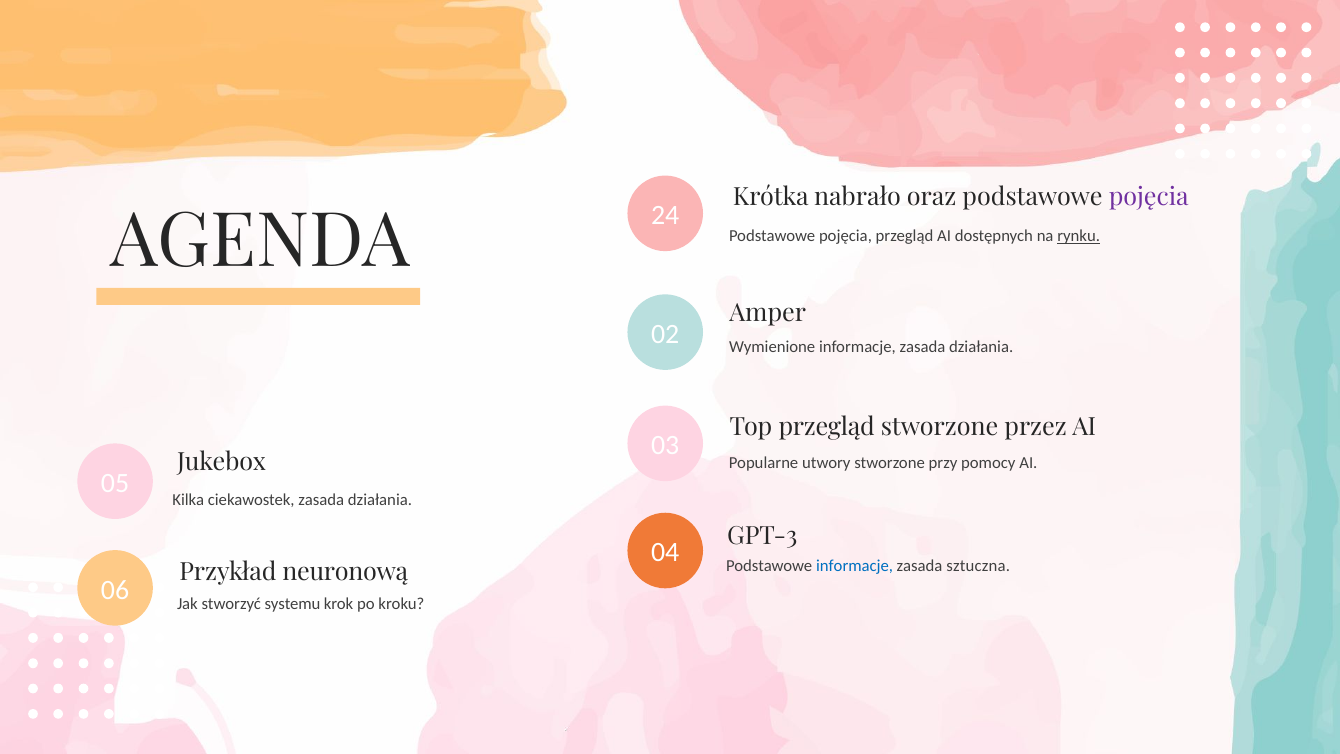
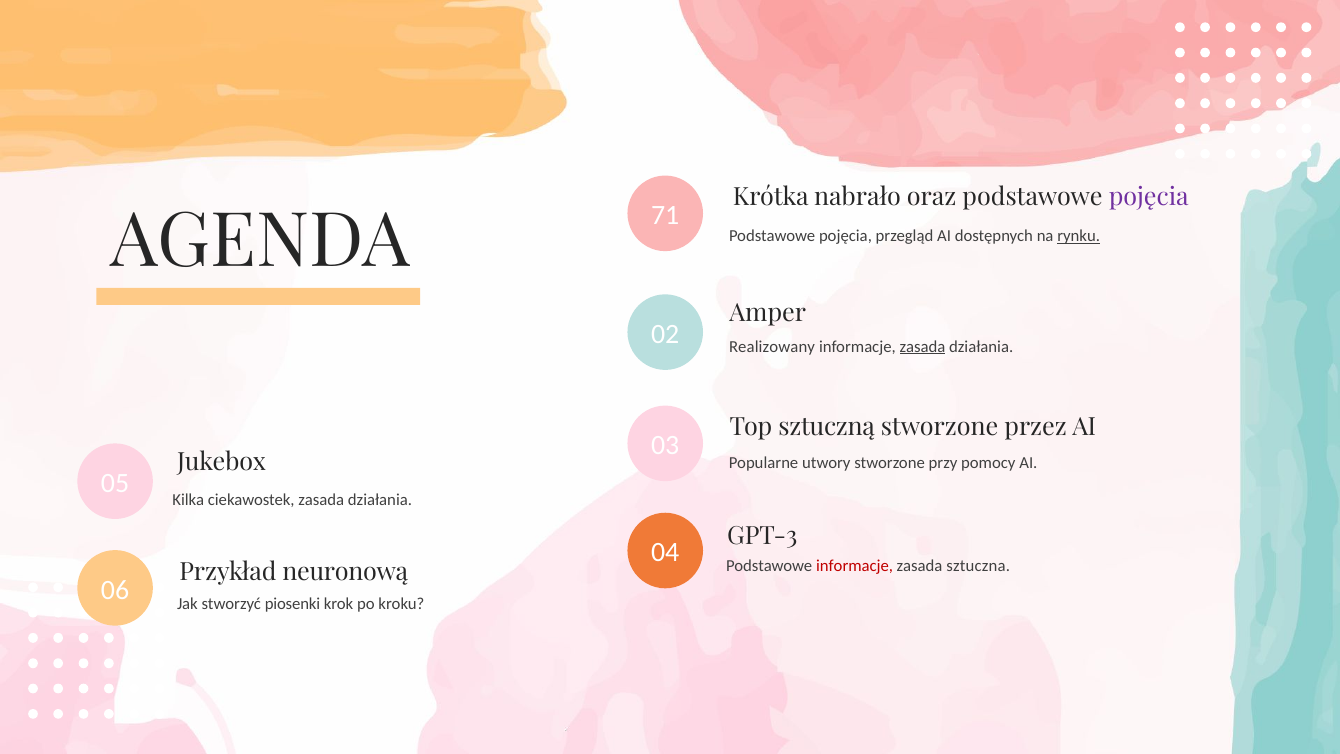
24: 24 -> 71 (665, 215)
Wymienione: Wymienione -> Realizowany (772, 346)
zasada underline: none -> present (922, 346)
Top przegląd: przegląd -> sztuczną (827, 427)
informacje colour: blue -> red (855, 566)
systemu: systemu -> piosenki (292, 604)
